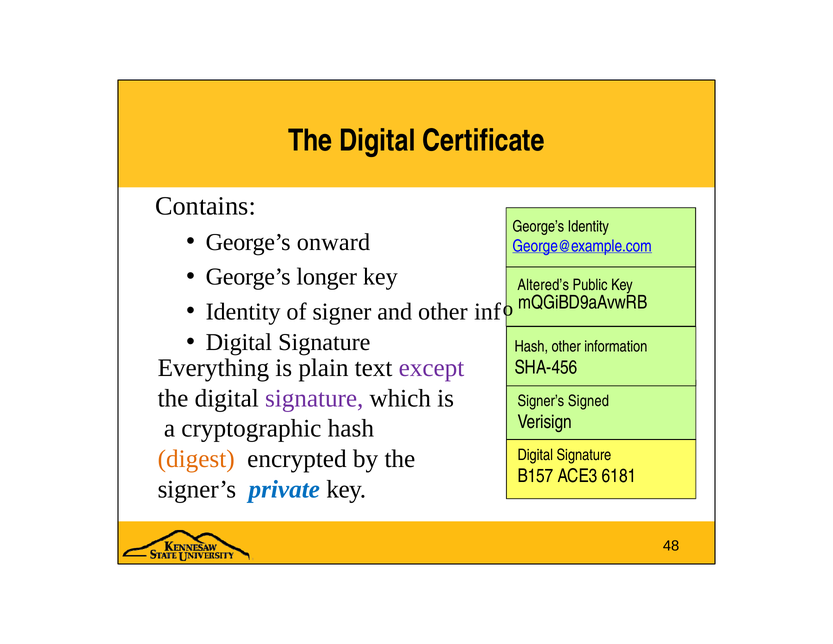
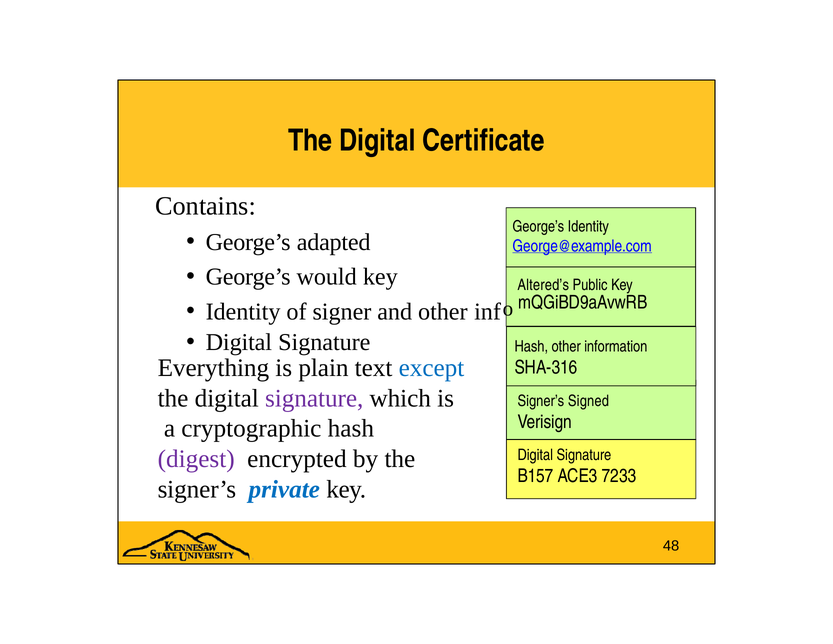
onward: onward -> adapted (334, 242)
longer: longer -> would (327, 277)
except colour: purple -> blue (432, 368)
SHA-456: SHA-456 -> SHA-316 (546, 367)
digest colour: orange -> purple (196, 459)
6181: 6181 -> 7233 (619, 476)
